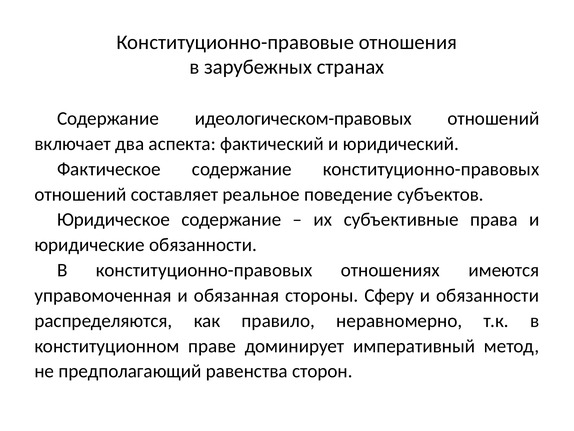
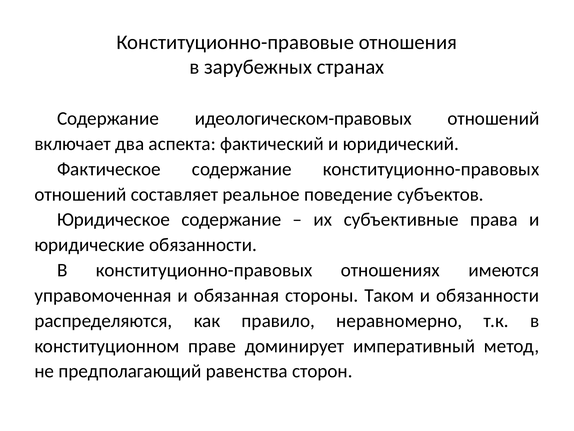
Сферу: Сферу -> Таком (389, 295)
